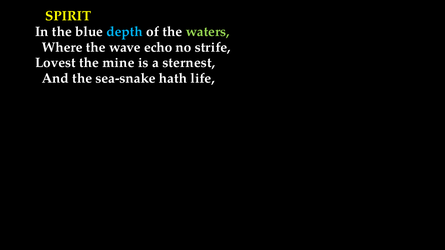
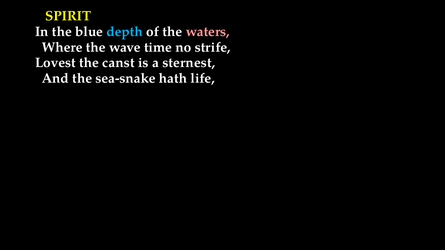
waters colour: light green -> pink (208, 32)
echo: echo -> time (158, 47)
mine: mine -> canst (118, 63)
